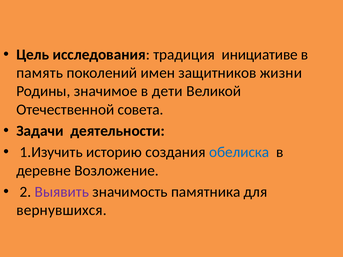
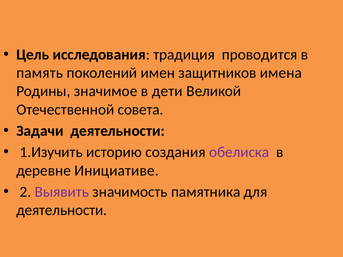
инициативе: инициативе -> проводится (260, 55)
жизни: жизни -> имена (281, 73)
обелиска colour: blue -> purple (239, 152)
Возложение: Возложение -> Инициативе (116, 171)
вернувшихся: вернувшихся -> деятельности (62, 210)
